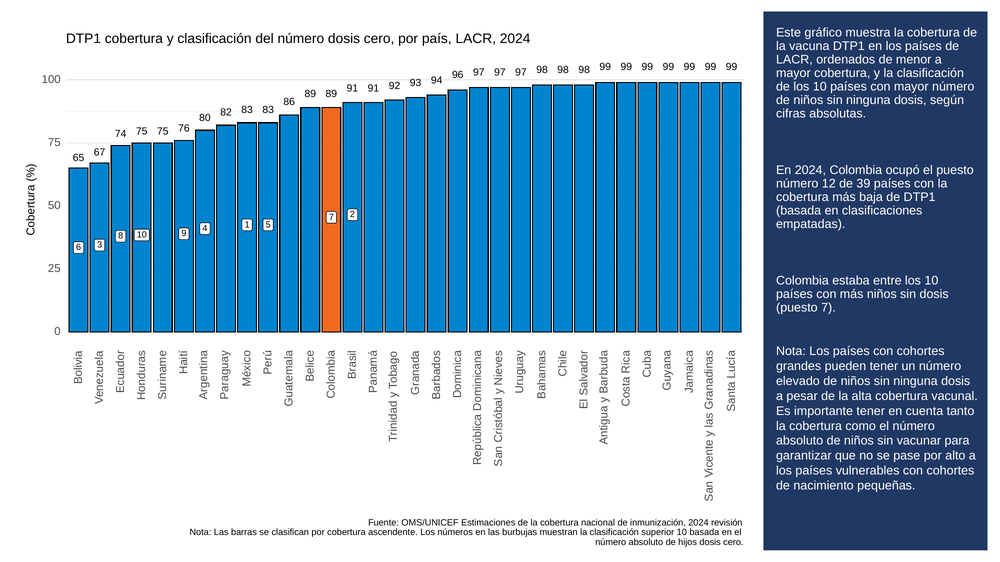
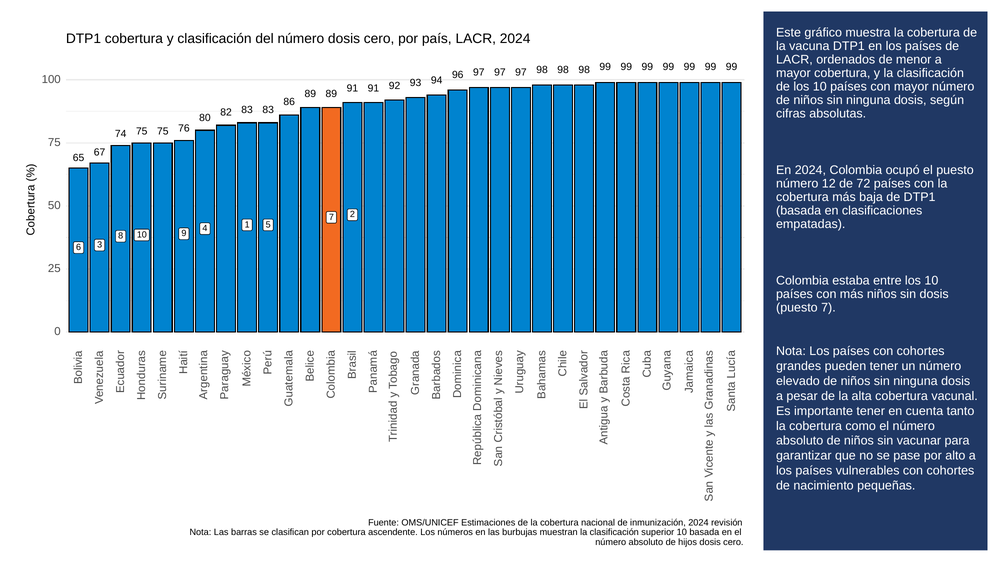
39: 39 -> 72 (863, 184)
